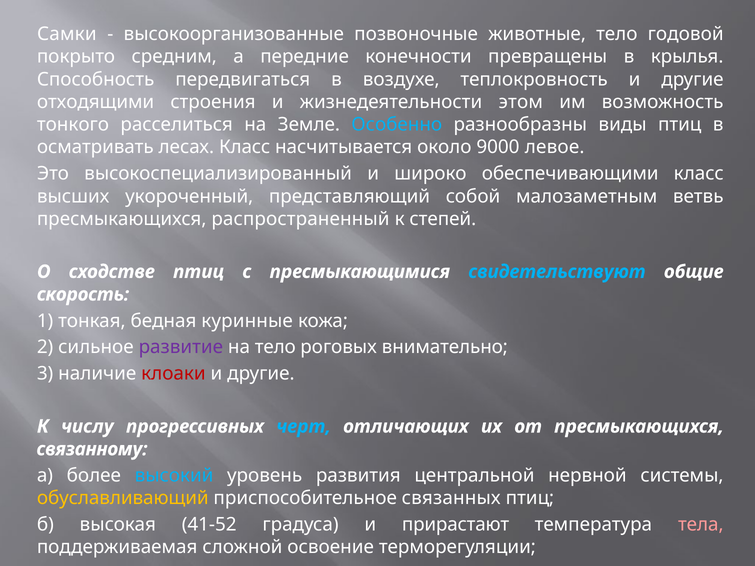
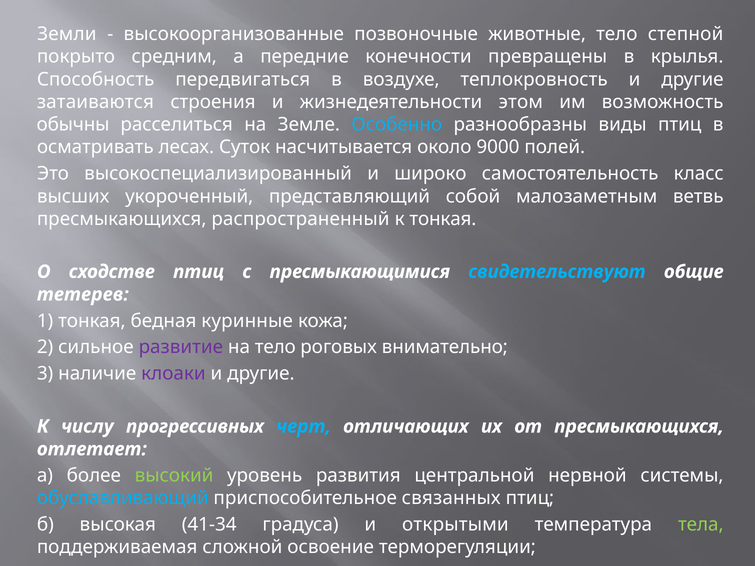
Самки: Самки -> Земли (67, 34)
годовой: годовой -> степной (686, 34)
отходящими: отходящими -> затаиваются (95, 102)
тонкого: тонкого -> обычны (73, 125)
лесах Класс: Класс -> Суток (245, 147)
левое: левое -> полей (555, 147)
обеспечивающими: обеспечивающими -> самостоятельность (570, 174)
к степей: степей -> тонкая (443, 219)
скорость: скорость -> тетерев (83, 295)
клоаки colour: red -> purple (173, 374)
связанному: связанному -> отлетает (92, 449)
высокий colour: light blue -> light green (174, 476)
обуславливающий colour: yellow -> light blue (123, 498)
41-52: 41-52 -> 41-34 (209, 525)
прирастают: прирастают -> открытыми (455, 525)
тела colour: pink -> light green (701, 525)
